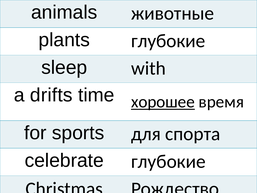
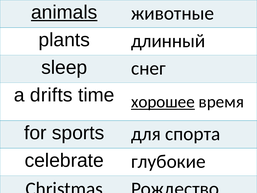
animals underline: none -> present (64, 12)
plants глубокие: глубокие -> длинный (168, 41)
with: with -> снег (148, 68)
